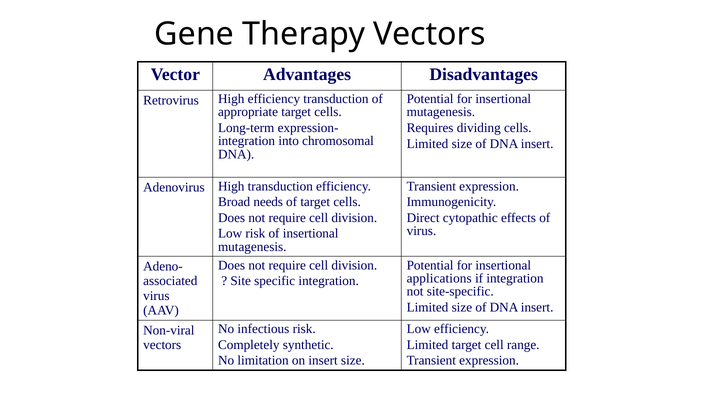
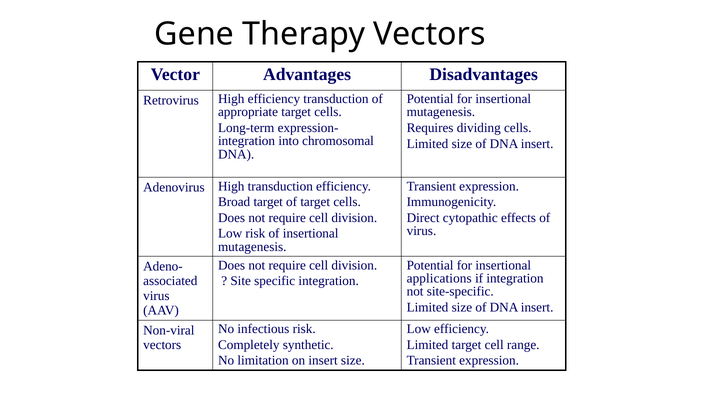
Broad needs: needs -> target (268, 202)
